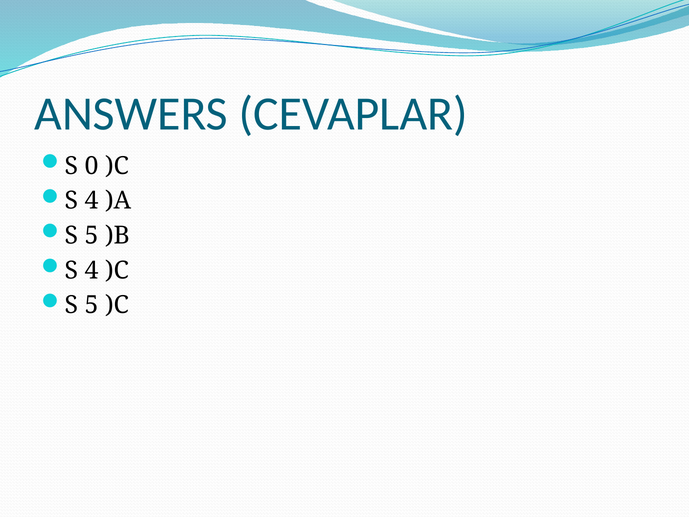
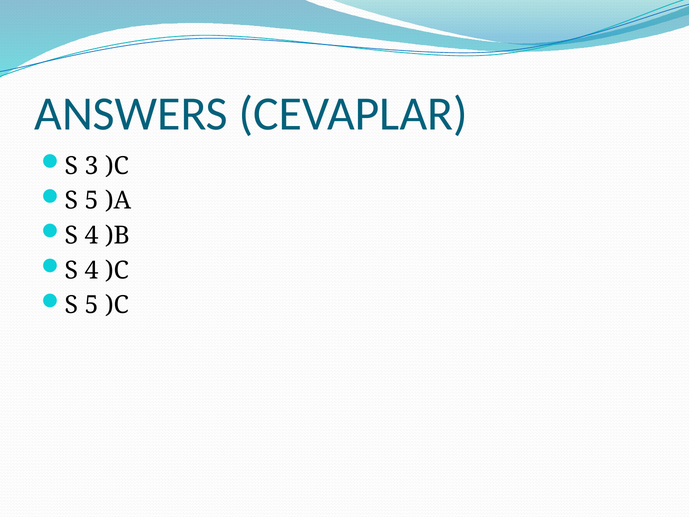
0: 0 -> 3 (92, 166)
4: 4 -> 5 (92, 201)
5: 5 -> 4 (92, 235)
